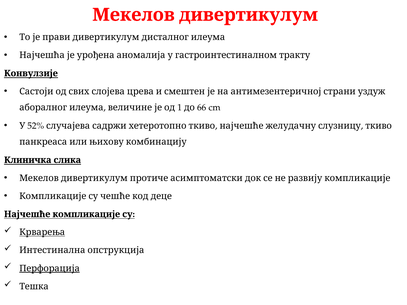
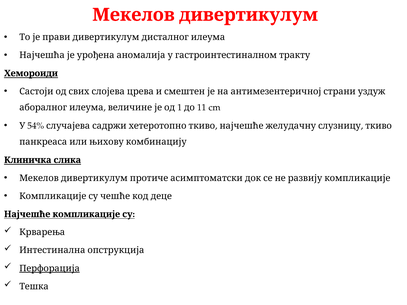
Конвулзије: Конвулзије -> Хемороиди (31, 73)
66: 66 -> 11 (202, 108)
52%: 52% -> 54% (36, 126)
Крварења underline: present -> none (42, 232)
